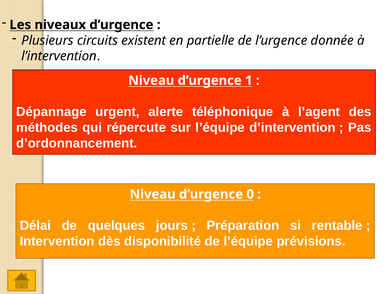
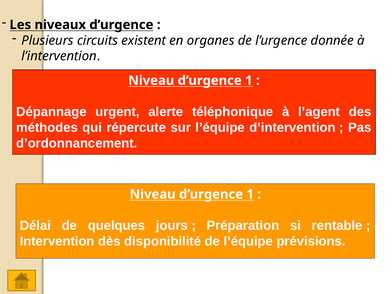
partielle: partielle -> organes (211, 40)
0: 0 -> 1 (250, 194)
